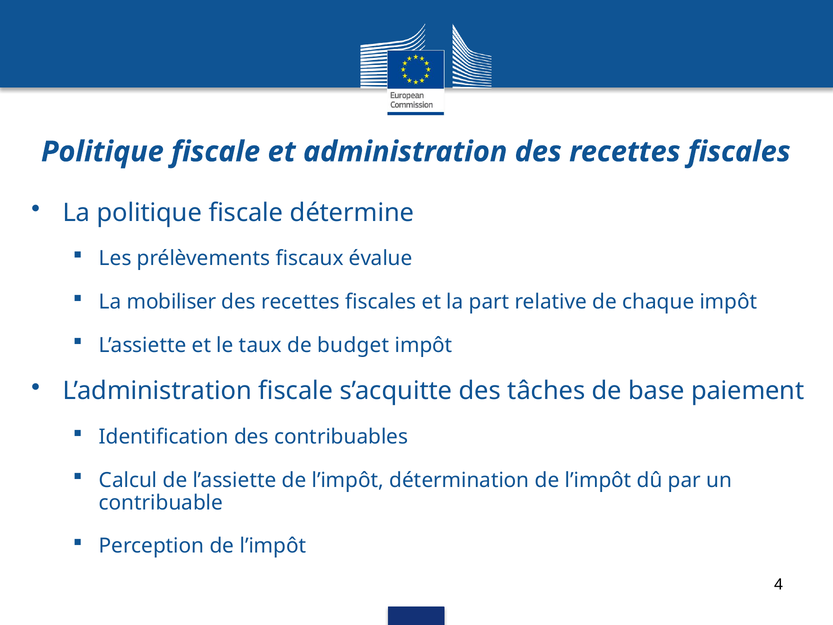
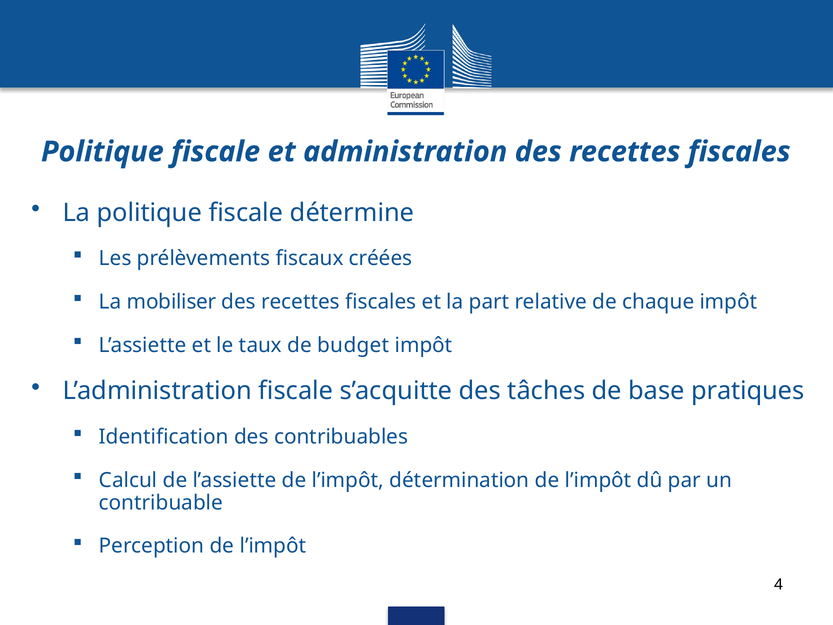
évalue: évalue -> créées (381, 258)
paiement: paiement -> pratiques (748, 391)
